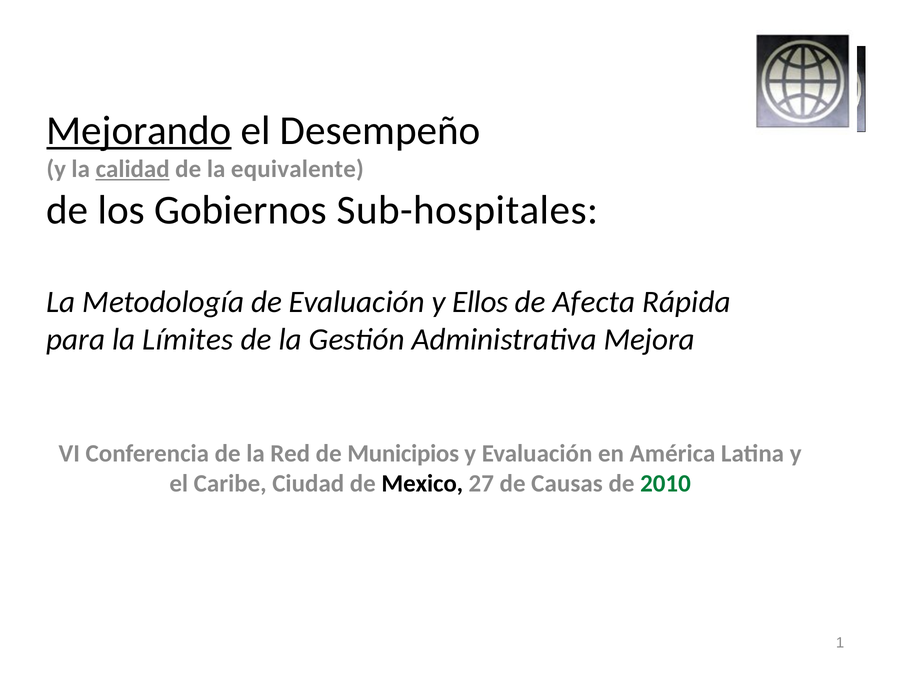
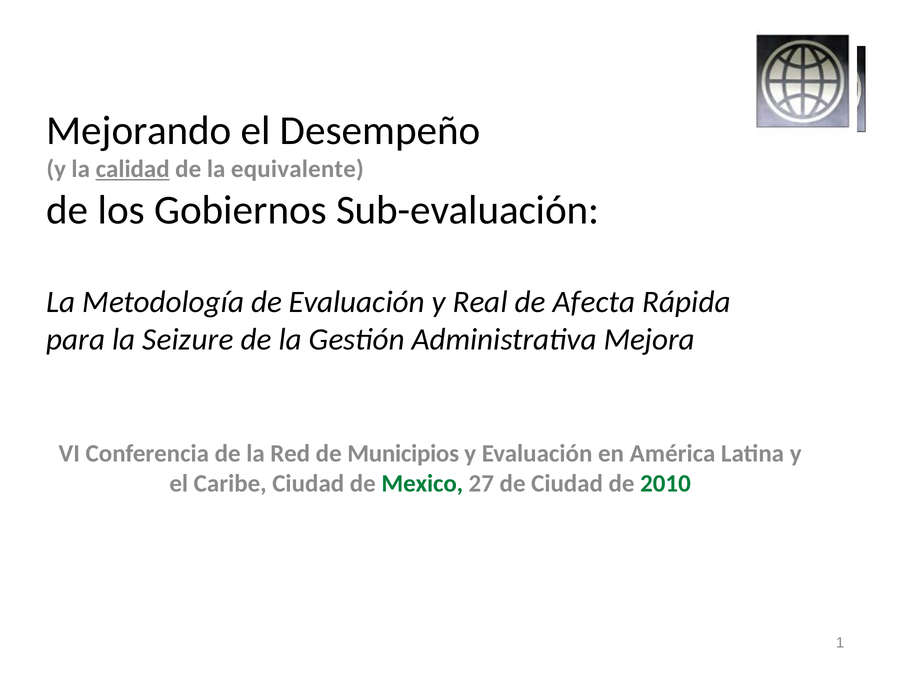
Mejorando underline: present -> none (139, 131)
Sub-hospitales: Sub-hospitales -> Sub-evaluación (468, 210)
Ellos: Ellos -> Real (480, 302)
Límites: Límites -> Seizure (188, 340)
Mexico colour: black -> green (422, 484)
de Causas: Causas -> Ciudad (567, 484)
